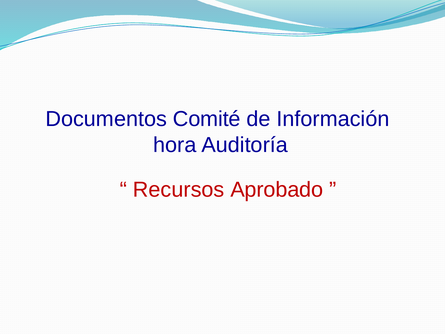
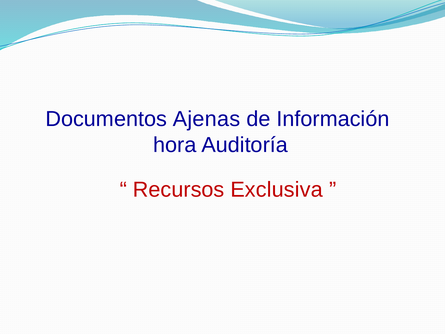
Comité: Comité -> Ajenas (207, 119)
Aprobado: Aprobado -> Exclusiva (277, 189)
